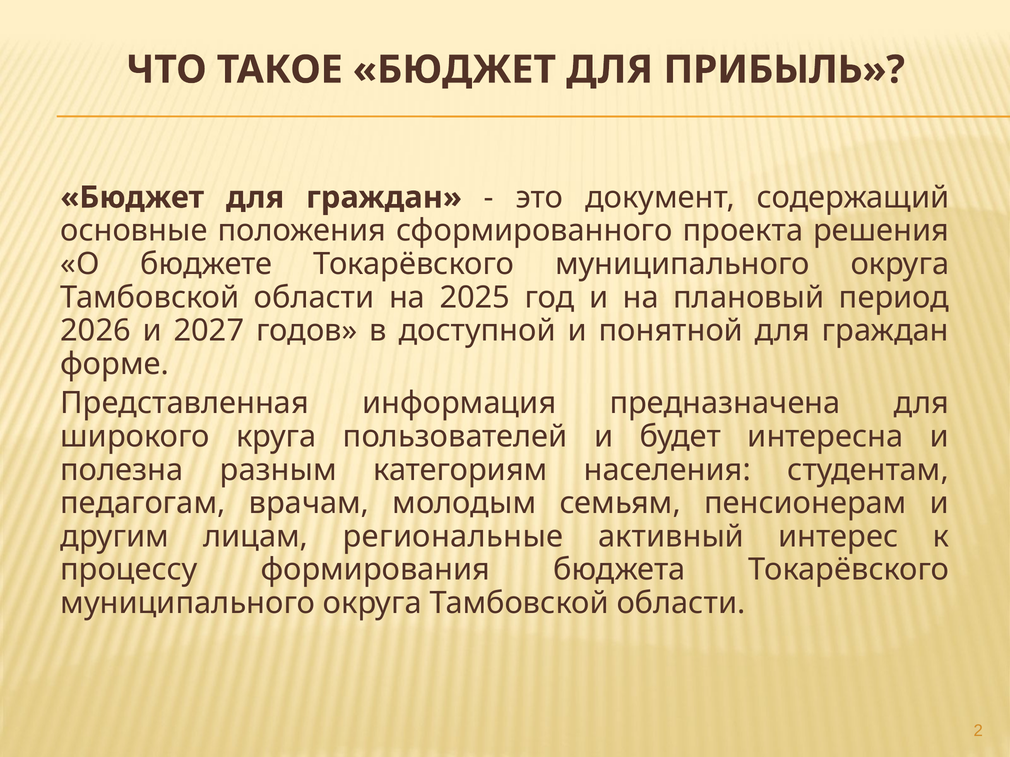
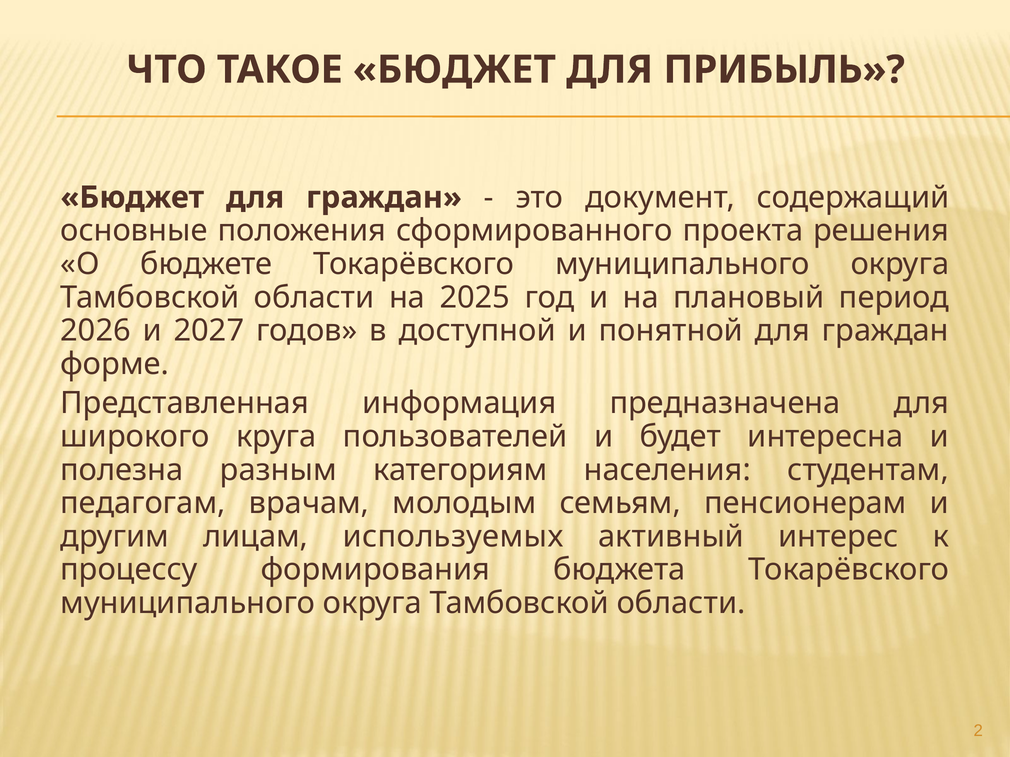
региональные: региональные -> используемых (453, 537)
